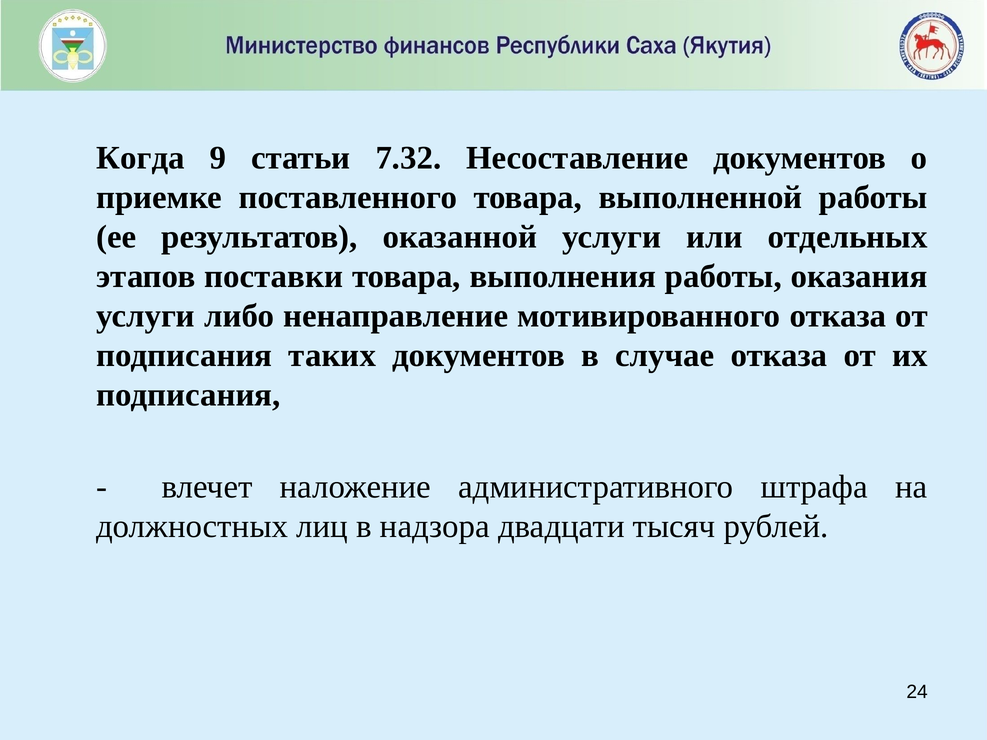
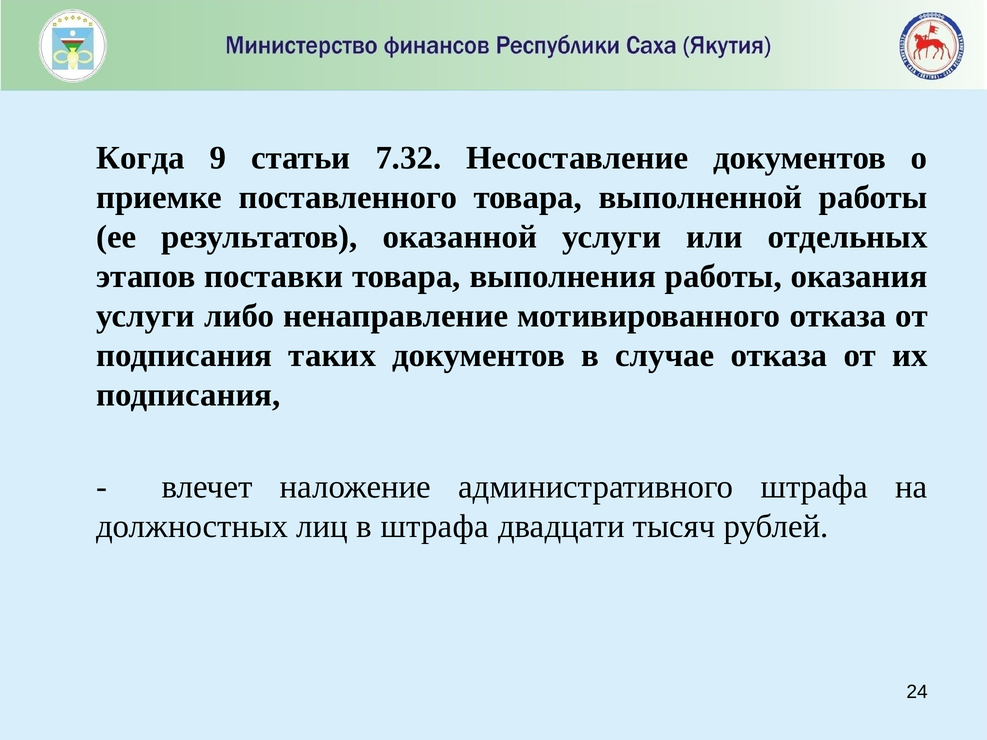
в надзора: надзора -> штрафа (435, 527)
